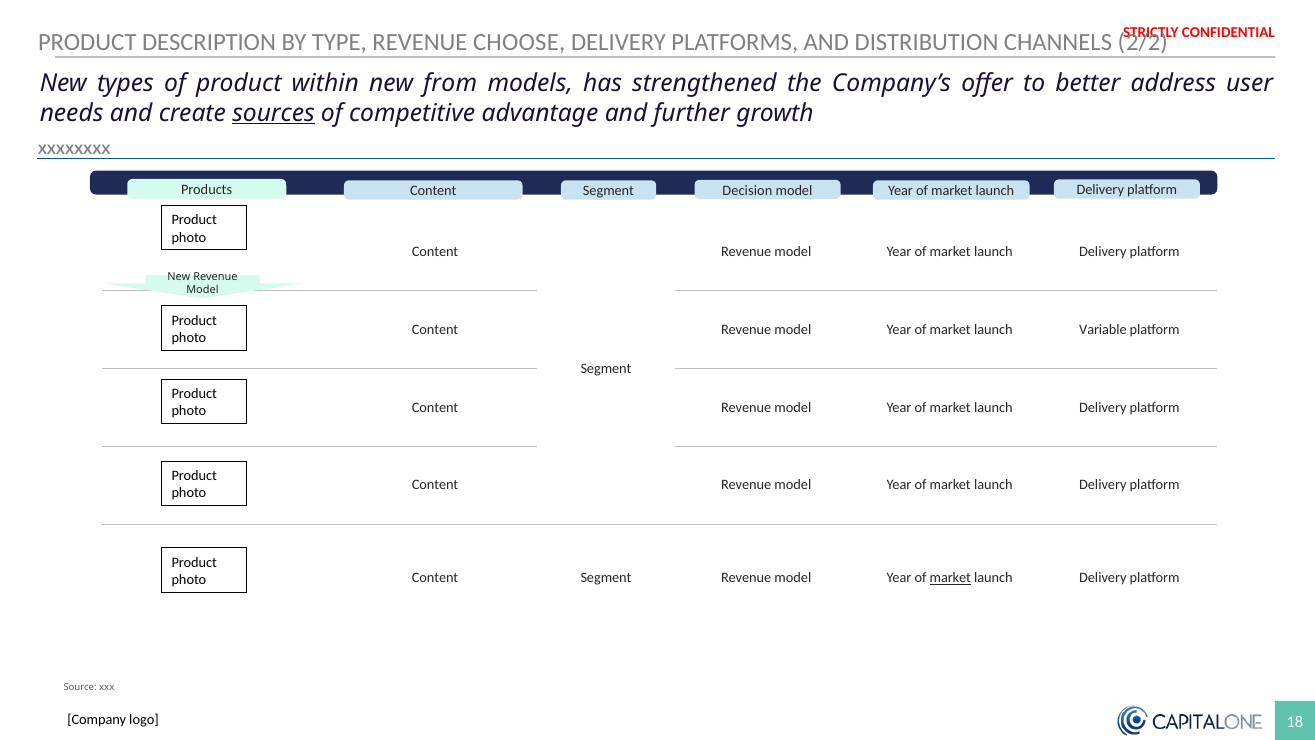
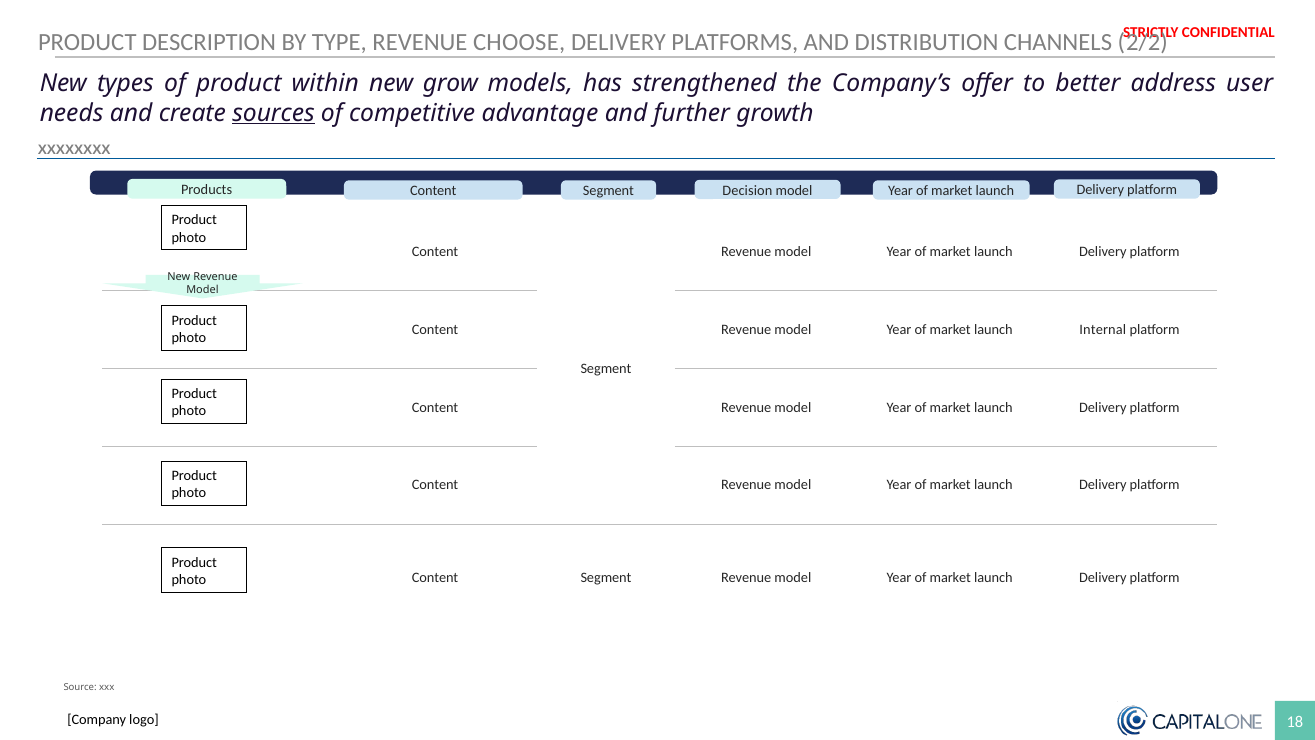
from: from -> grow (450, 83)
Variable: Variable -> Internal (1103, 329)
market underline: present -> none (950, 578)
